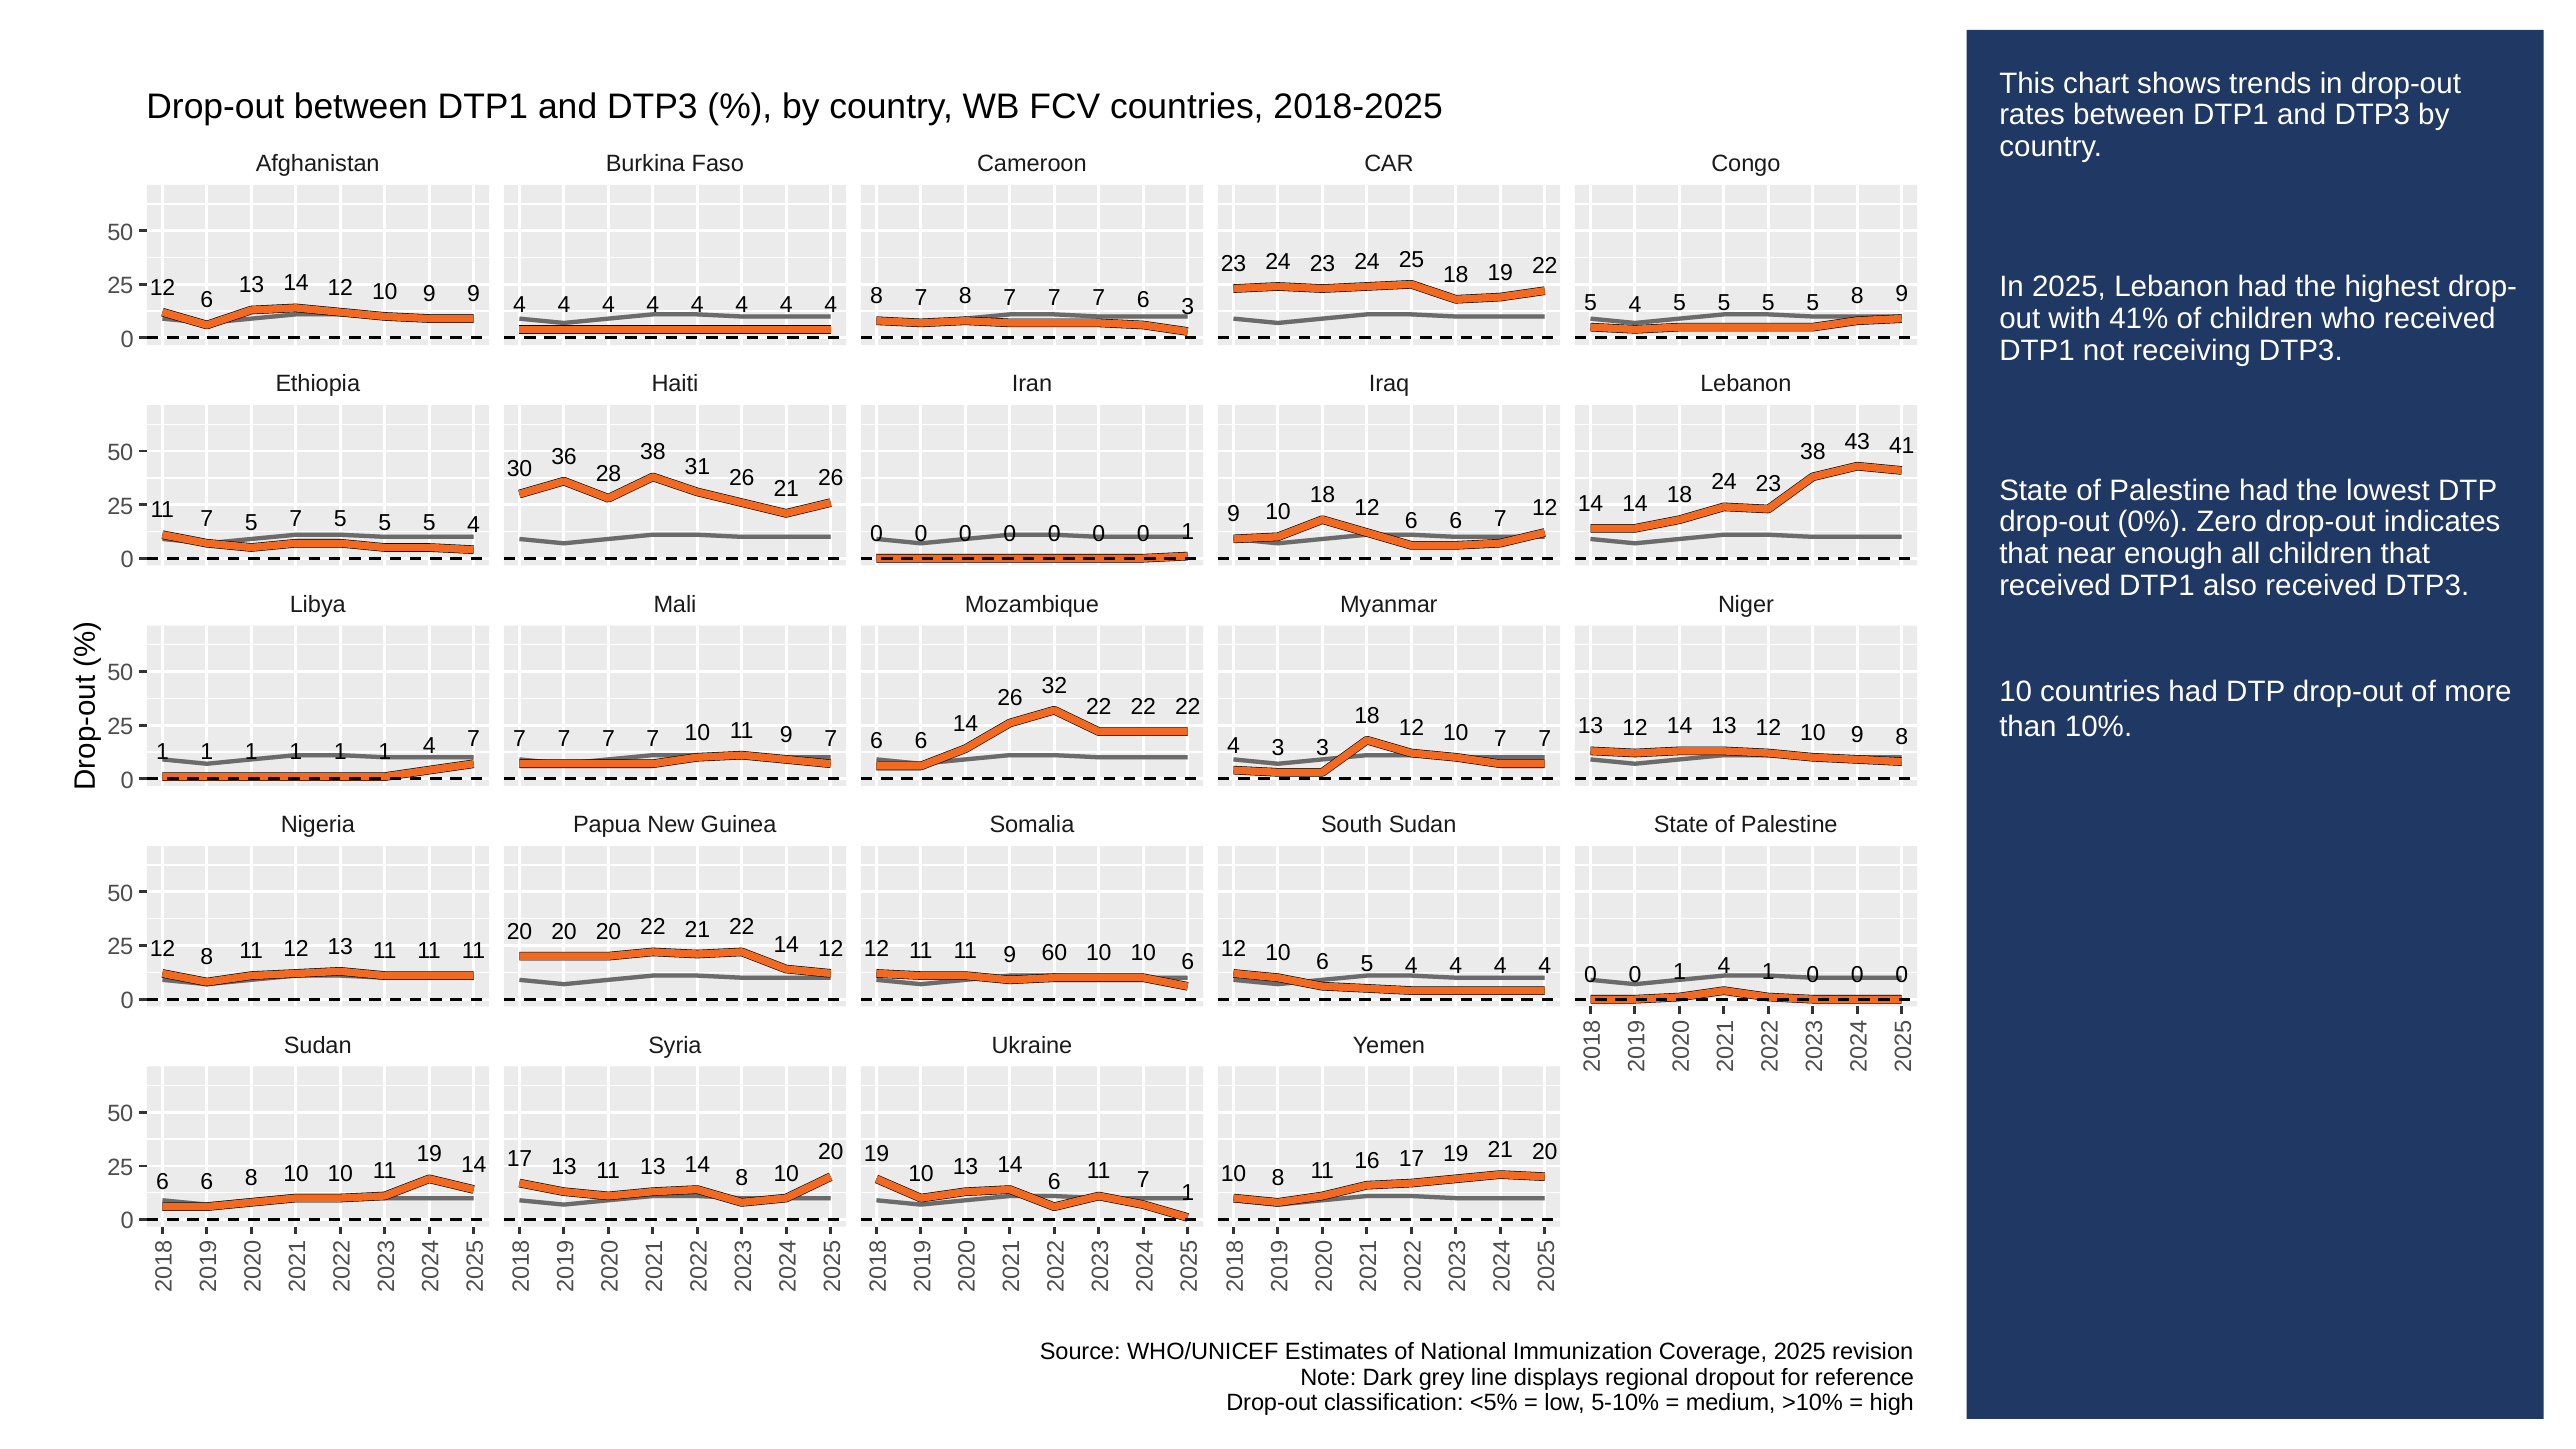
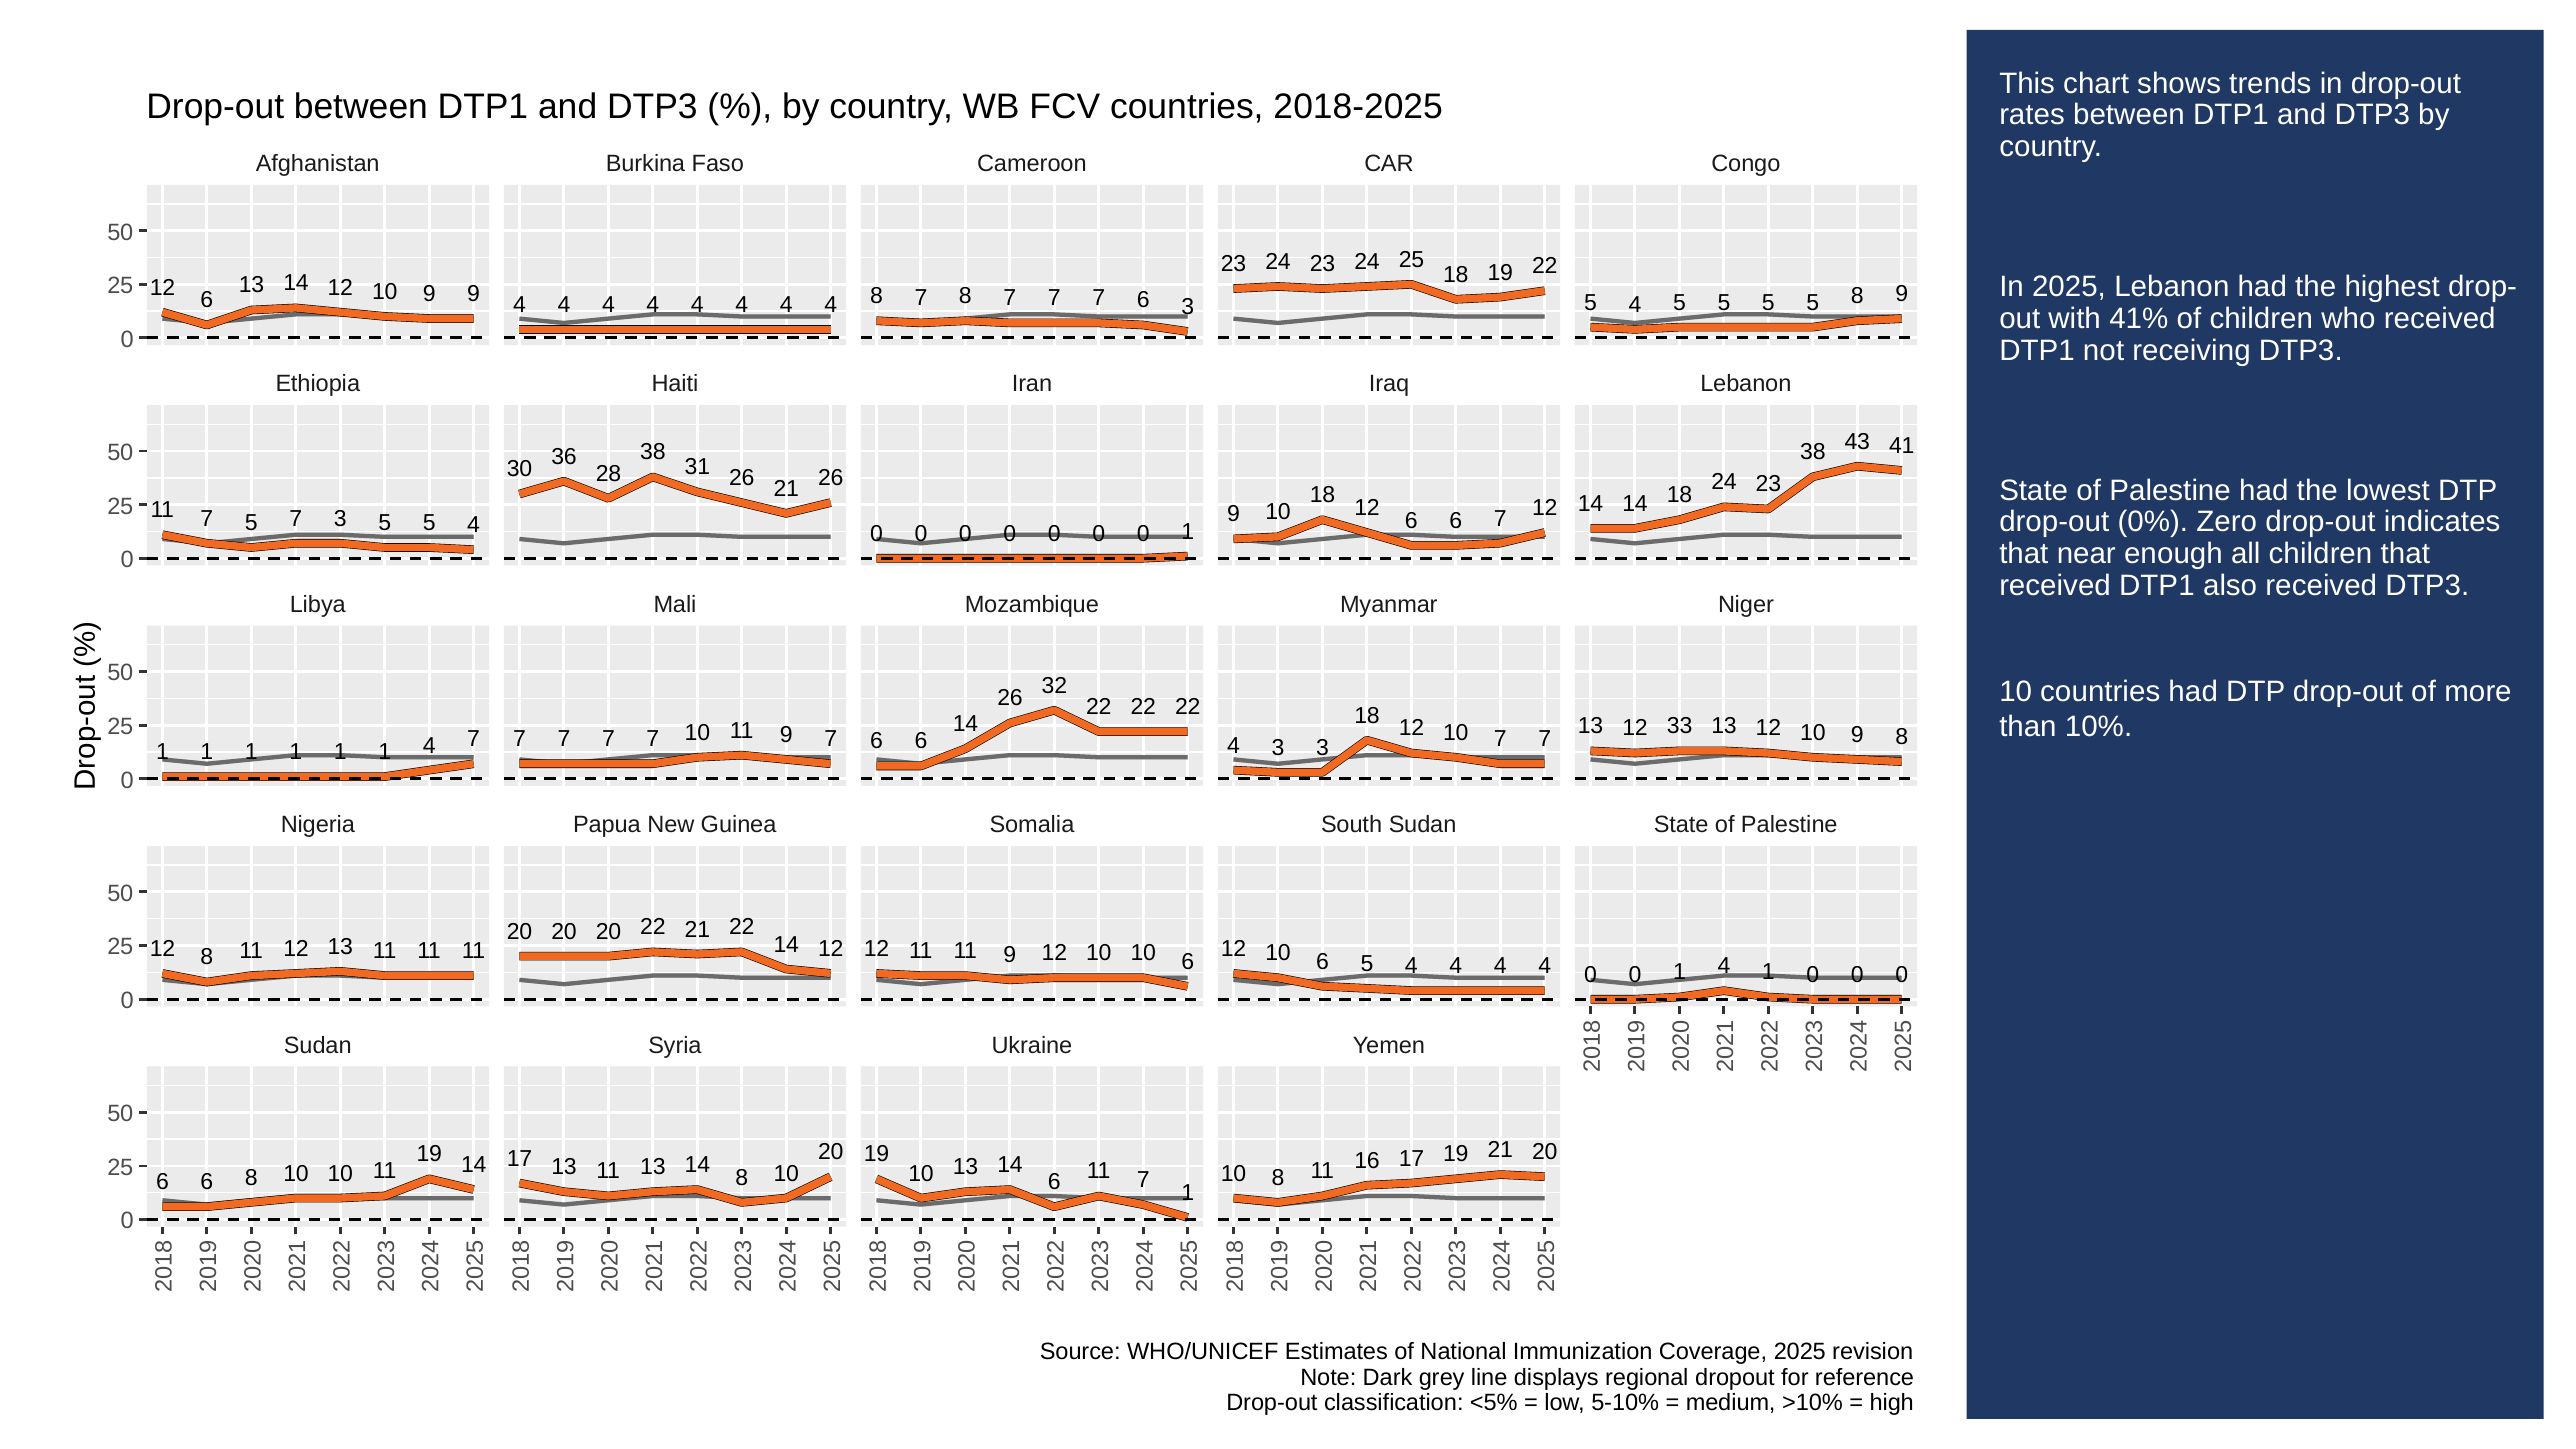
5 7 5: 5 -> 3 (340, 519)
12 14: 14 -> 33 (1680, 726)
9 60: 60 -> 12 (1054, 953)
